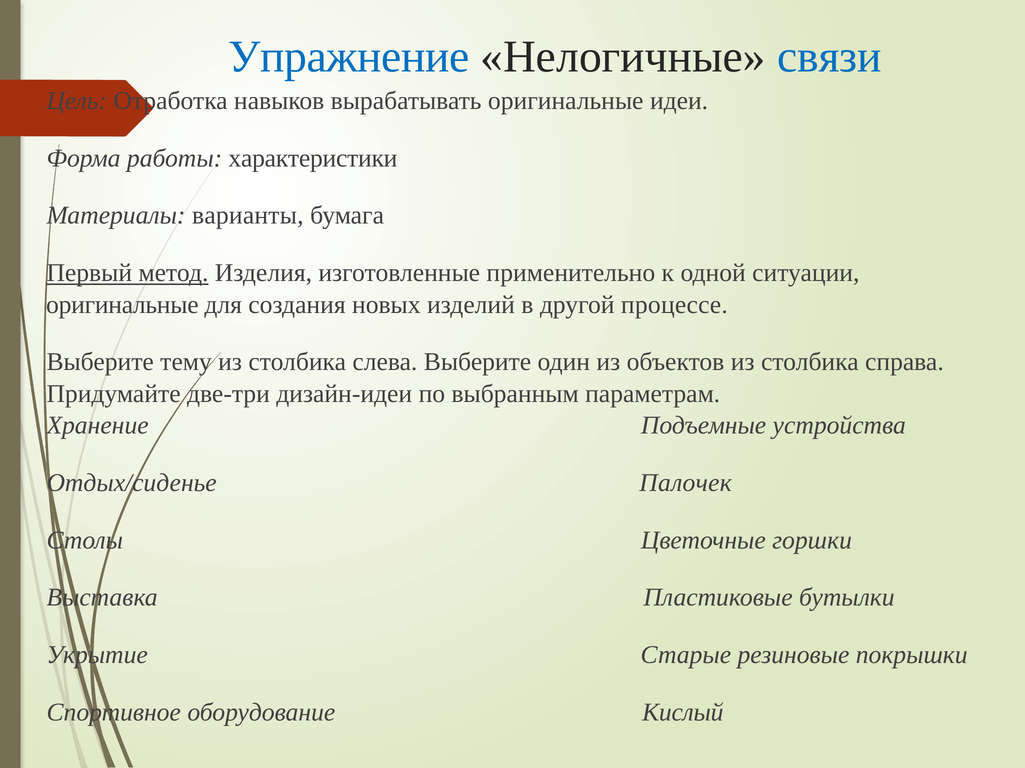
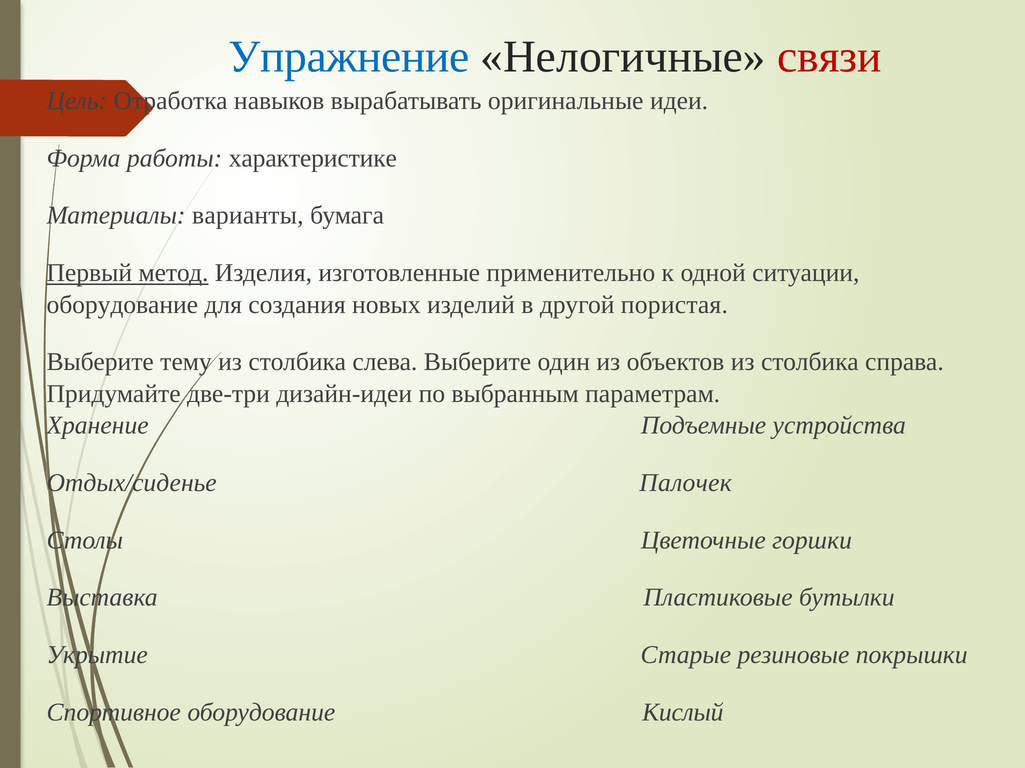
связи colour: blue -> red (829, 57)
характеристики: характеристики -> характеристике (313, 158)
оригинальные: оригинальные -> оборудование (122, 305)
процессе: процессе -> пористая (674, 305)
